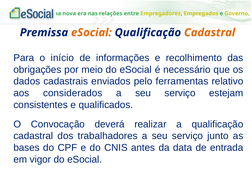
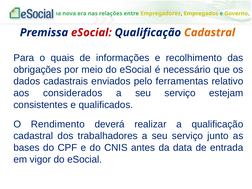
eSocial colour: orange -> red (91, 33)
início: início -> quais (62, 58)
Convocação: Convocação -> Rendimento (58, 124)
